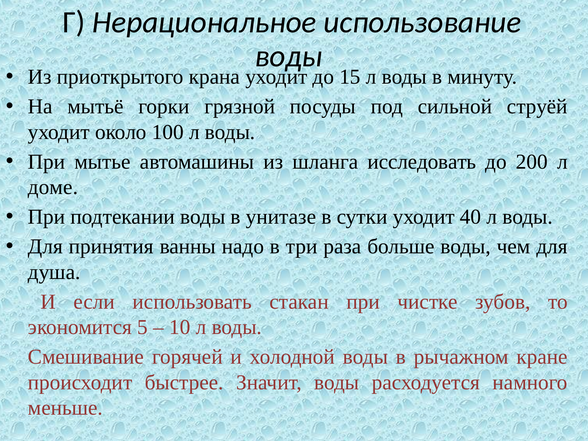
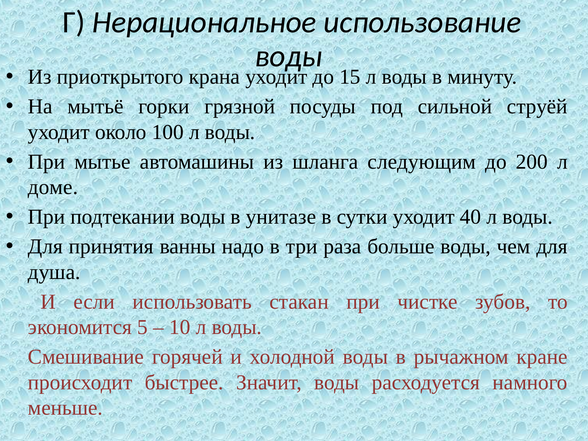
исследовать: исследовать -> следующим (422, 162)
